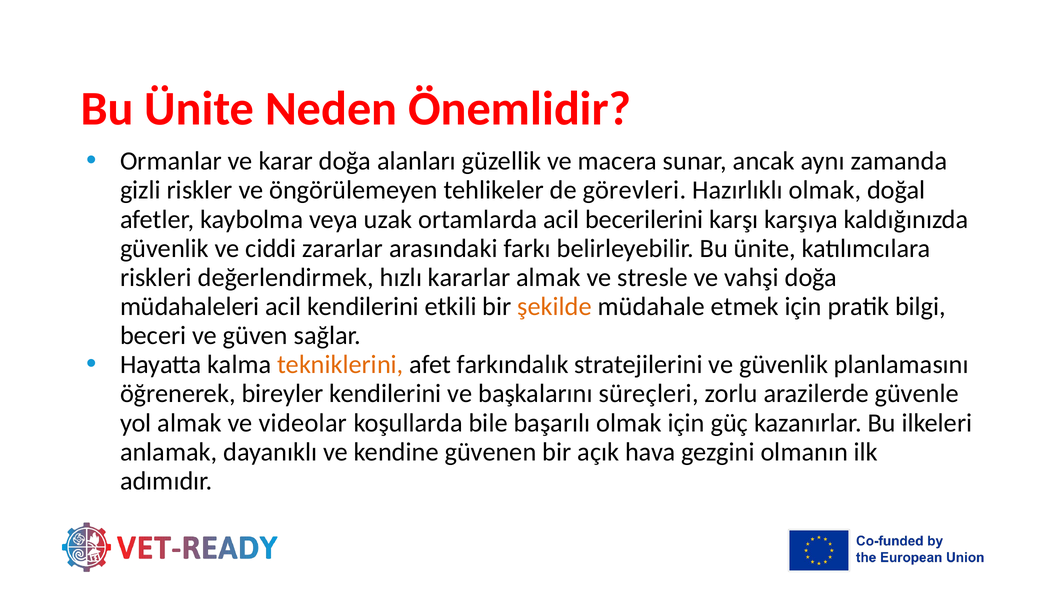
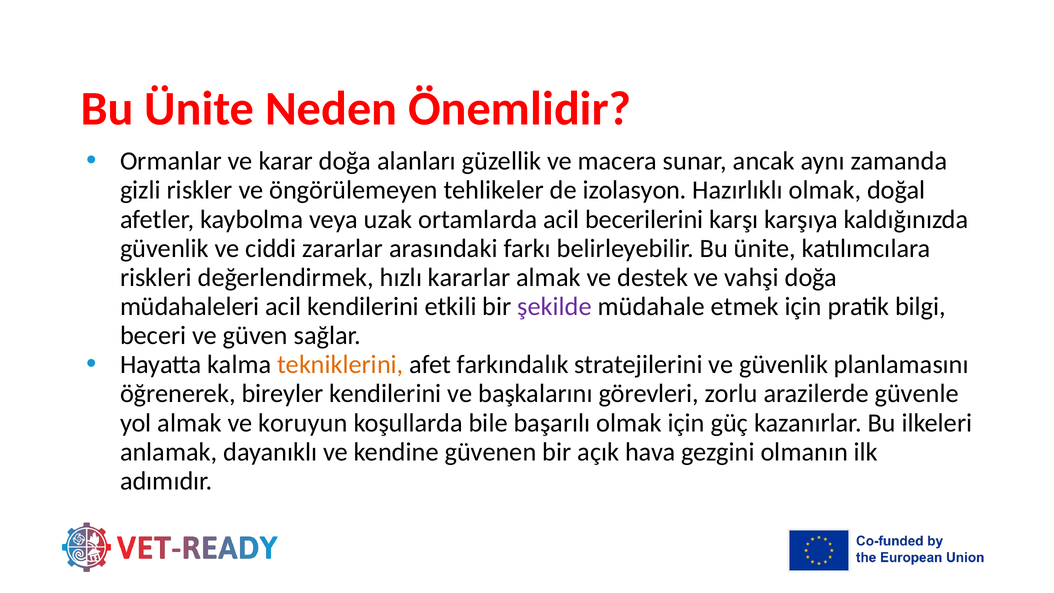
görevleri: görevleri -> izolasyon (635, 190)
stresle: stresle -> destek (653, 277)
şekilde colour: orange -> purple (555, 307)
süreçleri: süreçleri -> görevleri (649, 394)
videolar: videolar -> koruyun (303, 423)
